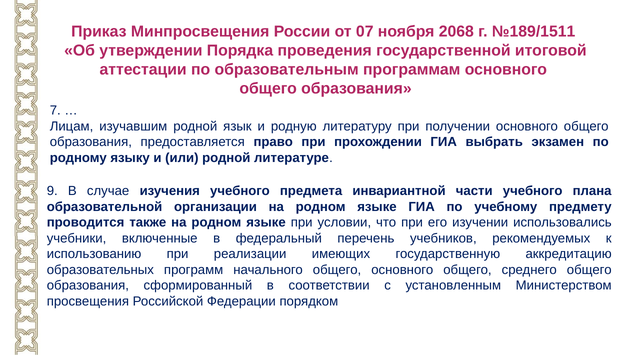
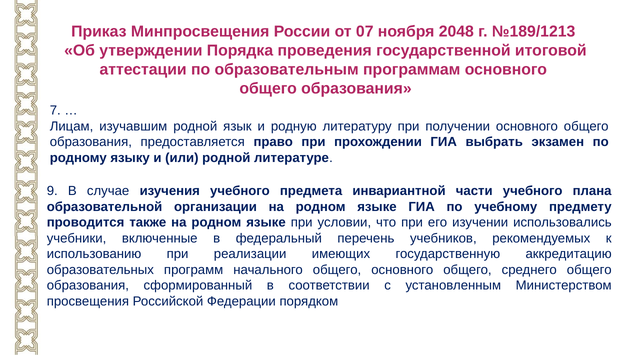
2068: 2068 -> 2048 (456, 32)
№189/1511: №189/1511 -> №189/1213 (534, 32)
